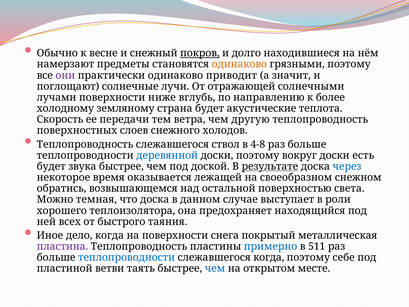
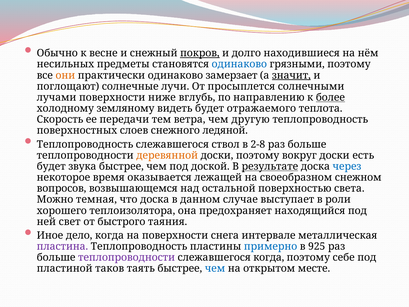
намерзают: намерзают -> несильных (65, 64)
одинаково colour: orange -> blue (239, 64)
они colour: purple -> orange (65, 75)
приводит: приводит -> замерзает (232, 75)
значит underline: none -> present (291, 75)
отражающей: отражающей -> просыплется (241, 86)
более underline: none -> present (330, 97)
страна: страна -> видеть (175, 108)
акустические: акустические -> отражаемого (261, 108)
холодов: холодов -> ледяной (225, 131)
4-8: 4-8 -> 2-8 (258, 144)
деревянной colour: blue -> orange (167, 155)
обратись: обратись -> вопросов (62, 188)
всех: всех -> свет (70, 222)
покрытый: покрытый -> интервале (268, 235)
511: 511 -> 925 (317, 246)
теплопроводности colour: blue -> purple (127, 257)
ветви: ветви -> таков (110, 268)
